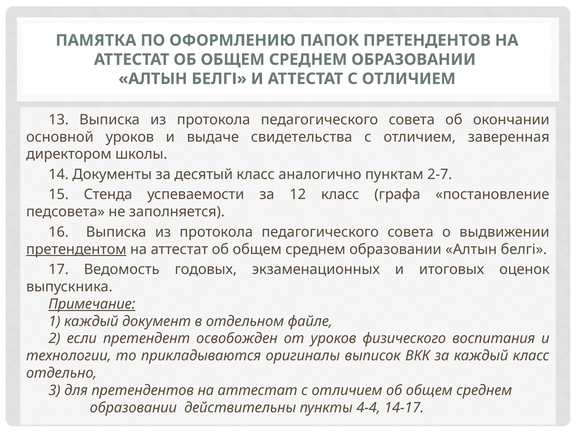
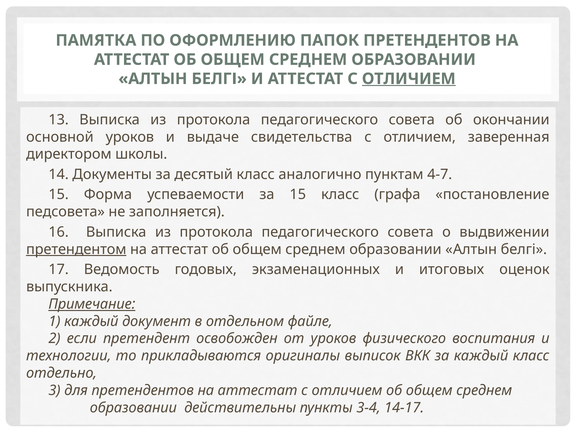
ОТЛИЧИЕМ underline: none -> present (409, 79)
2-7: 2-7 -> 4-7 (440, 174)
Стенда: Стенда -> Форма (108, 195)
за 12: 12 -> 15 (298, 195)
4-4: 4-4 -> 3-4 (368, 408)
